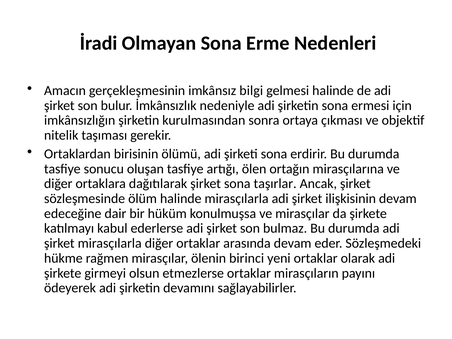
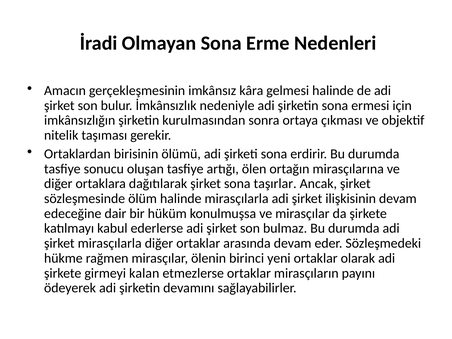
bilgi: bilgi -> kâra (251, 91)
olsun: olsun -> kalan (144, 273)
